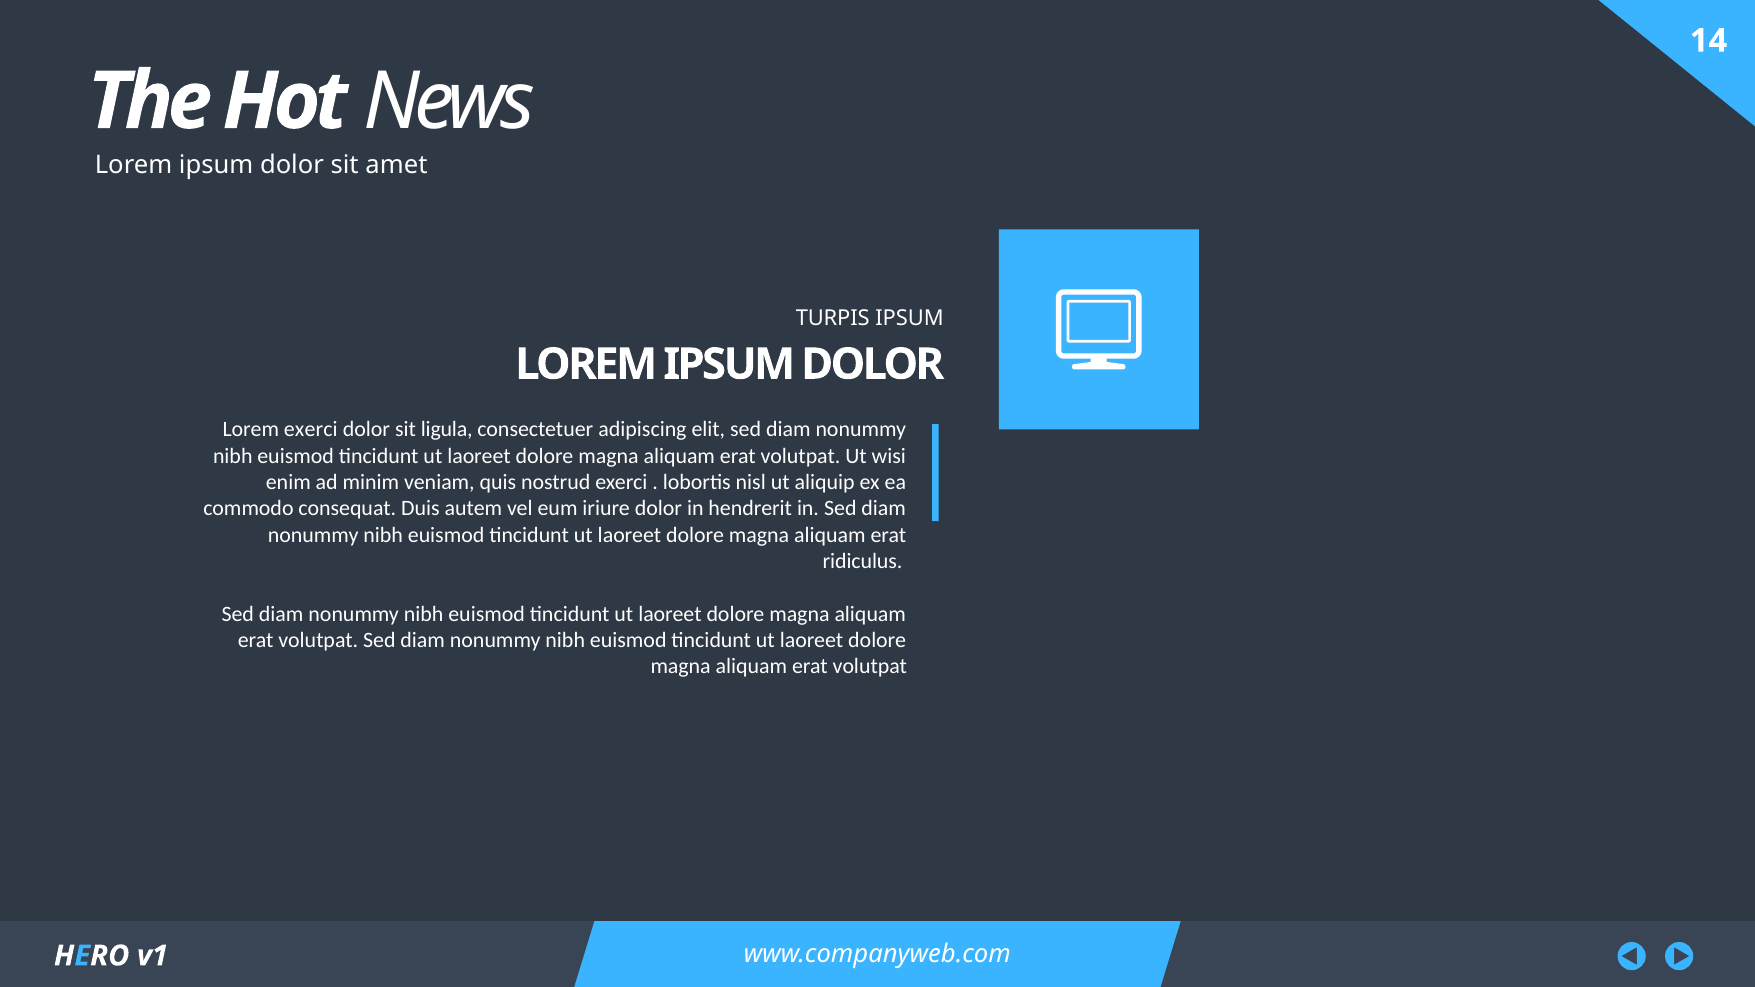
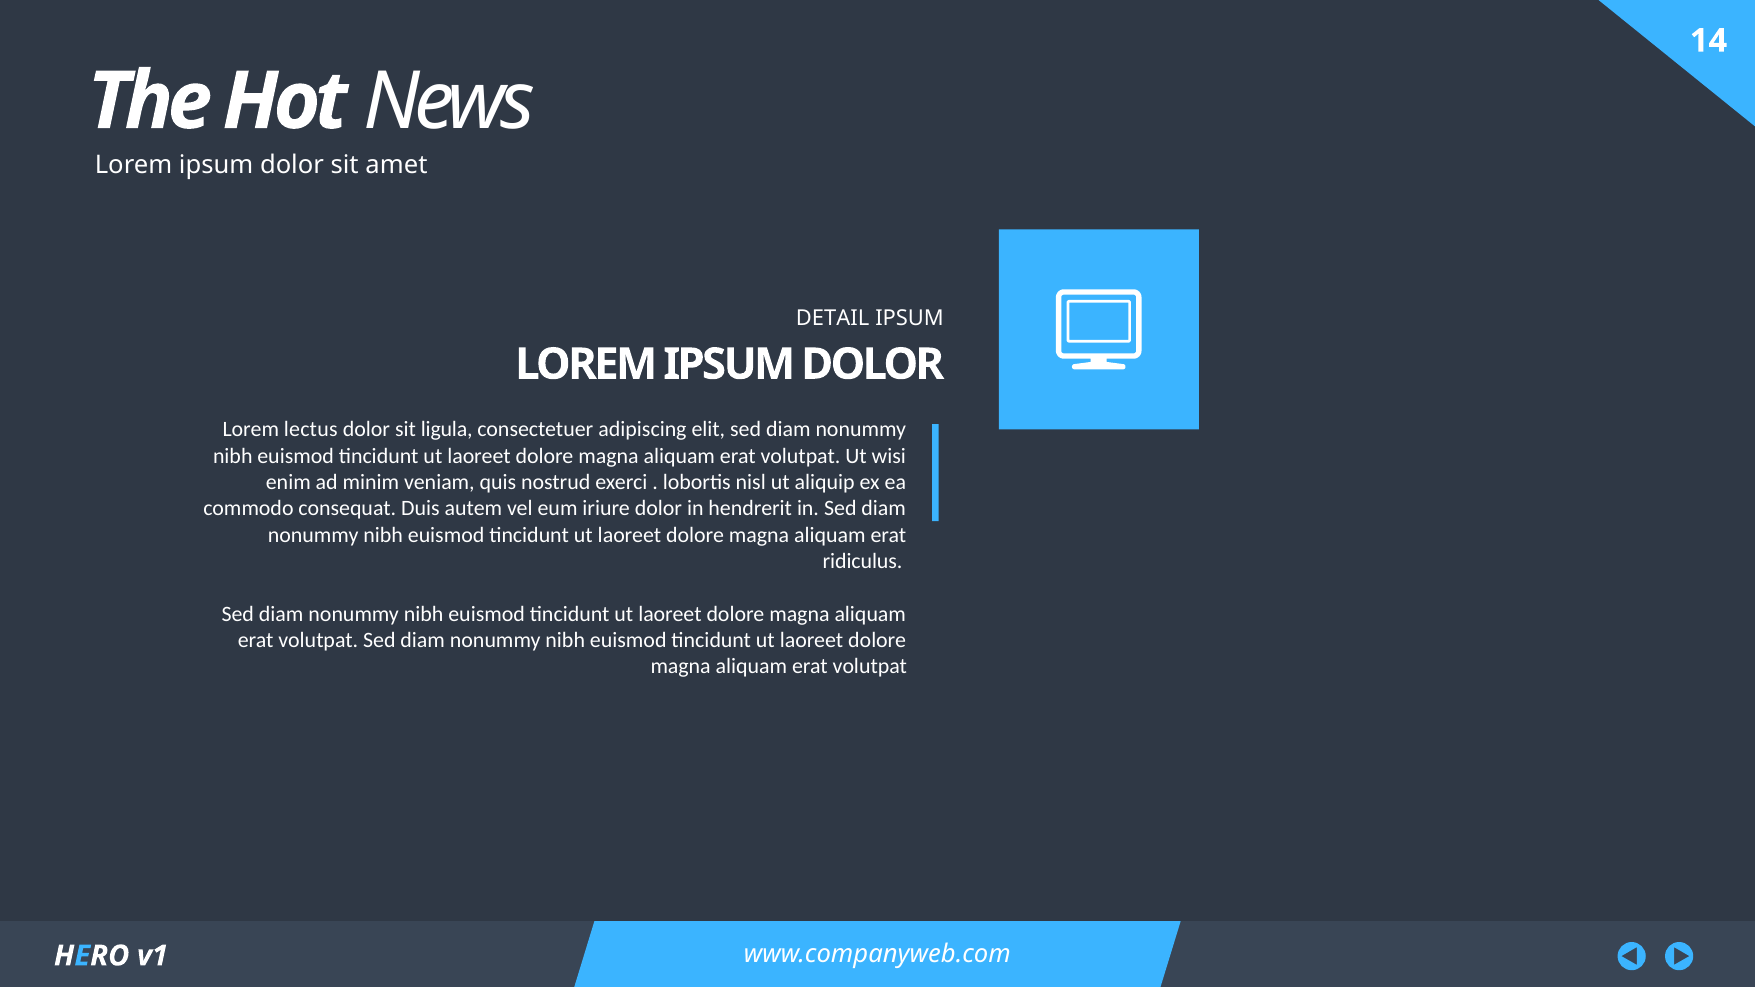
TURPIS: TURPIS -> DETAIL (833, 318)
Lorem exerci: exerci -> lectus (311, 430)
